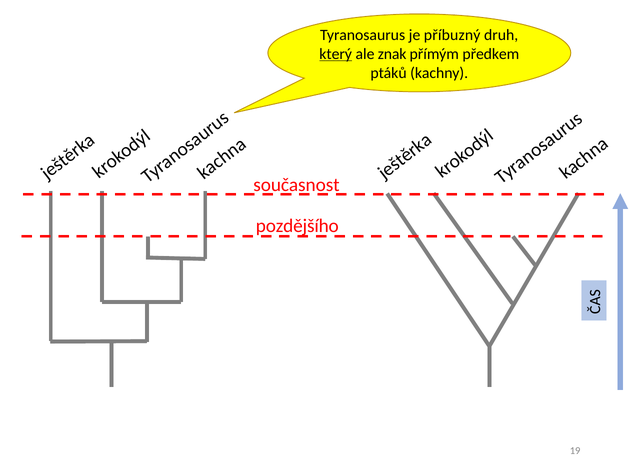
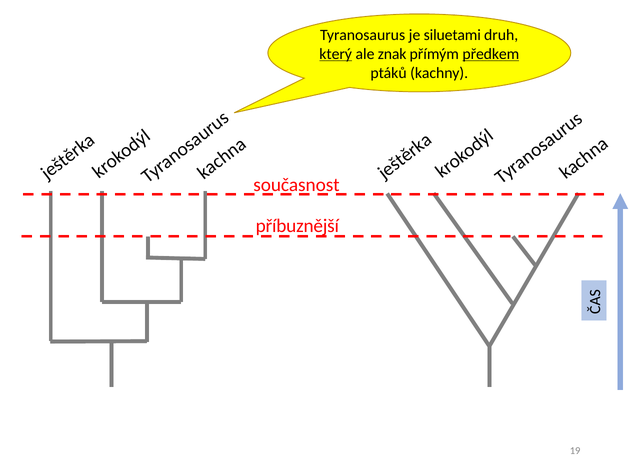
příbuzný: příbuzný -> siluetami (452, 35)
předkem underline: none -> present (491, 54)
pozdějšího: pozdějšího -> příbuznější (297, 226)
